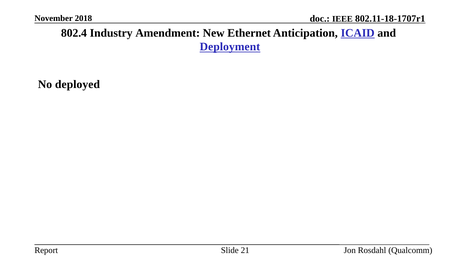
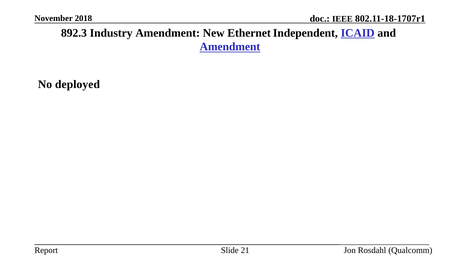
802.4: 802.4 -> 892.3 (74, 33)
Anticipation: Anticipation -> Independent (305, 33)
Deployment: Deployment -> Amendment (230, 47)
